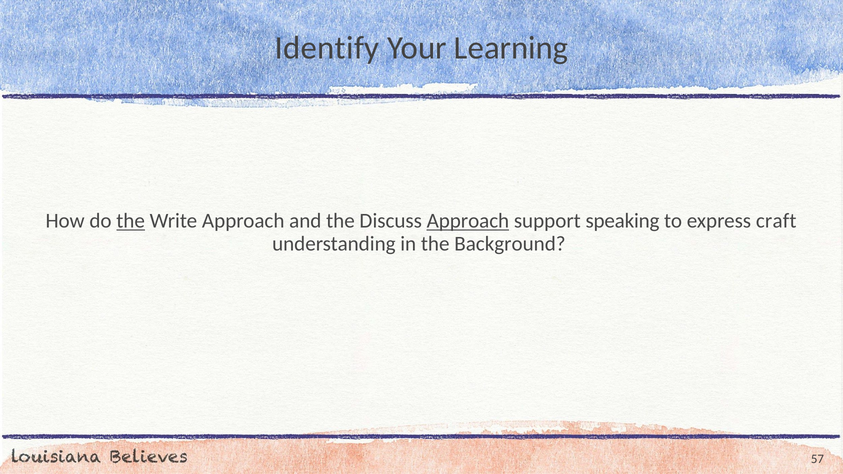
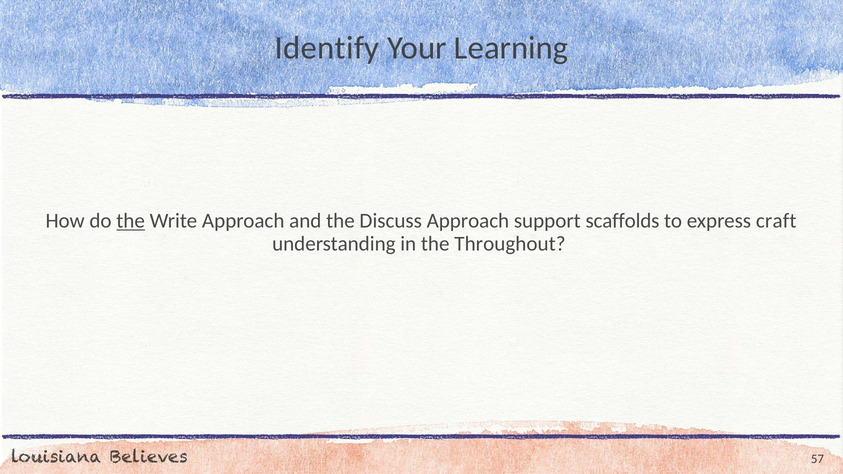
Approach underline: present -> none (468, 221)
speaking: speaking -> scaffolds (622, 221)
Background: Background -> Throughout (510, 244)
